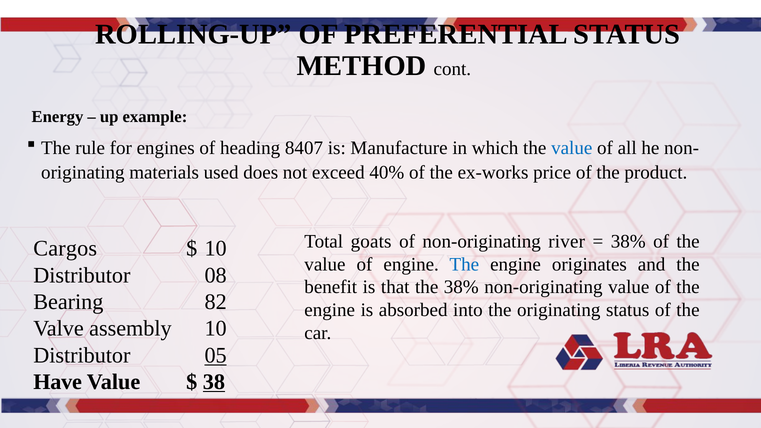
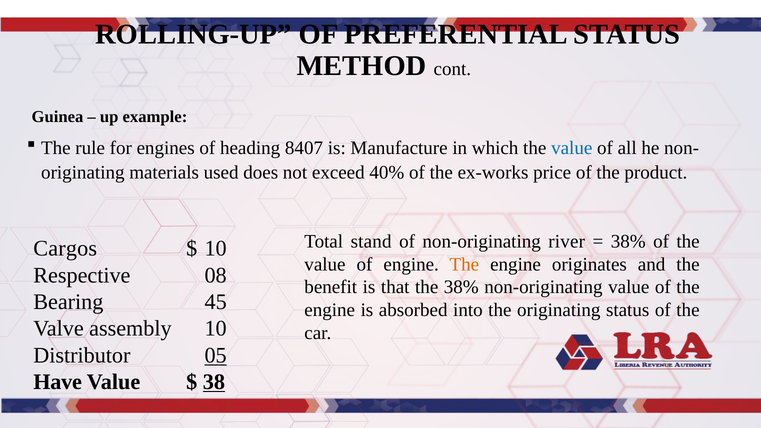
Energy: Energy -> Guinea (57, 117)
goats: goats -> stand (371, 242)
The colour: blue -> orange (464, 264)
Distributor: Distributor -> Respective (82, 275)
82: 82 -> 45 (216, 302)
